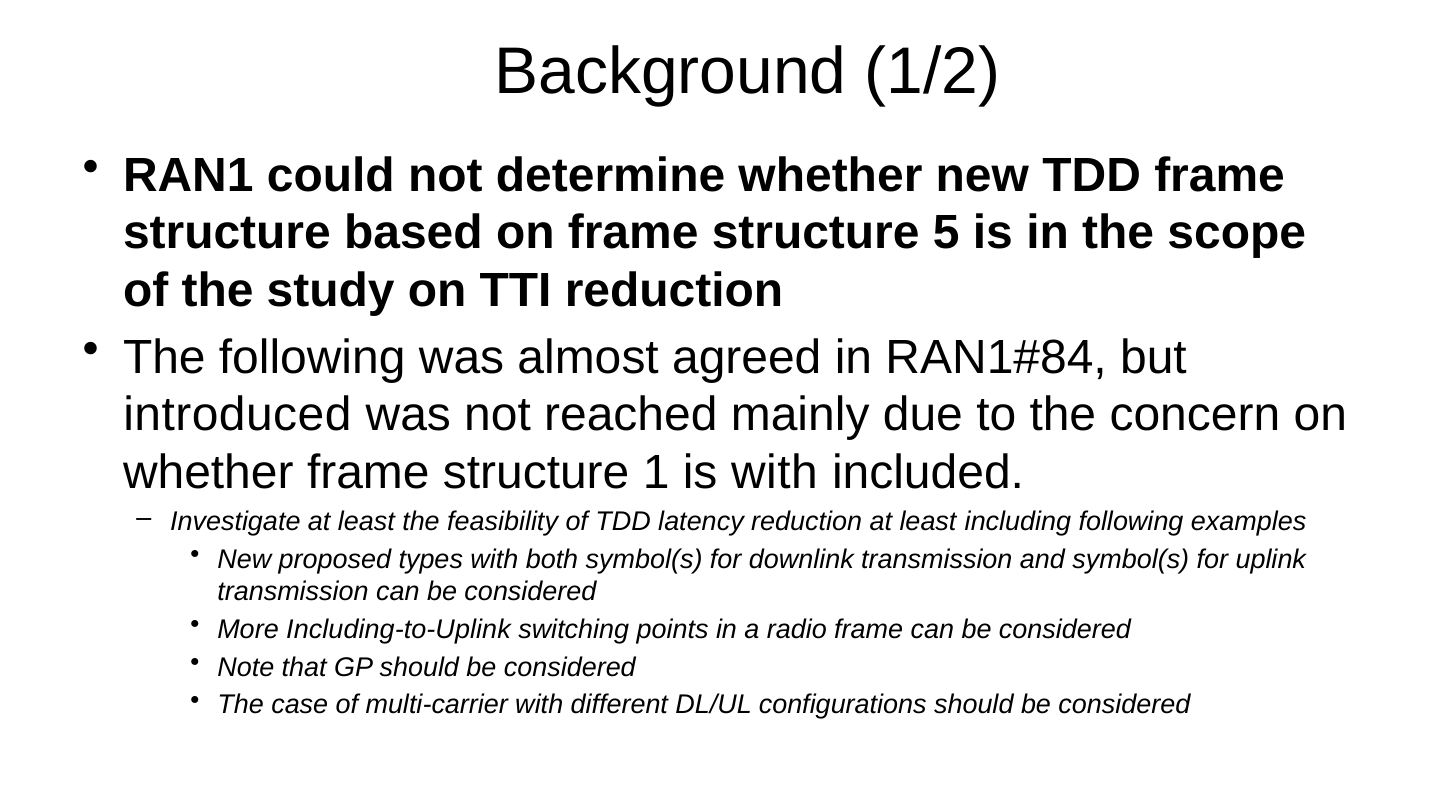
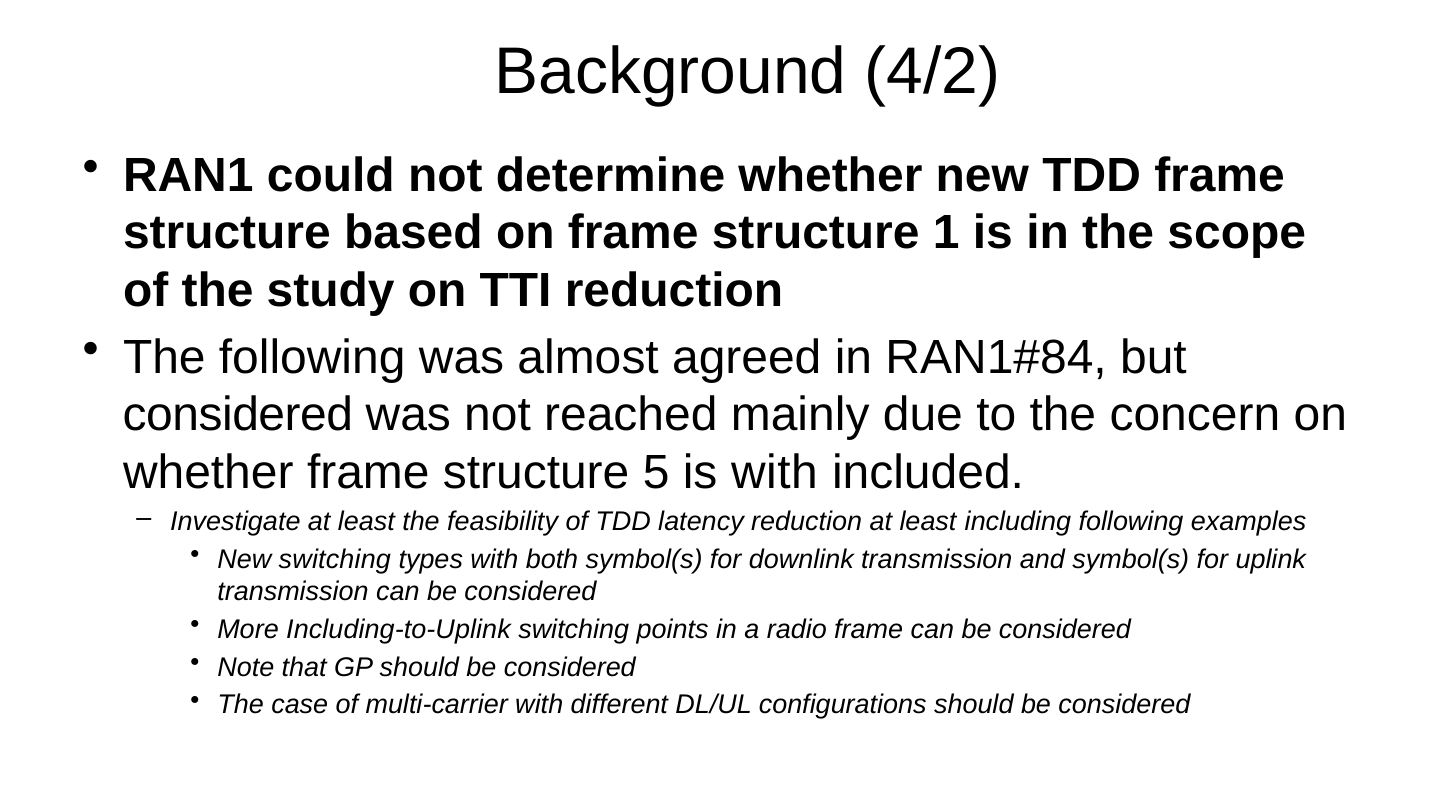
1/2: 1/2 -> 4/2 (932, 72)
5: 5 -> 1 (946, 233)
introduced: introduced -> considered (238, 415)
1: 1 -> 5 (656, 473)
New proposed: proposed -> switching (335, 559)
